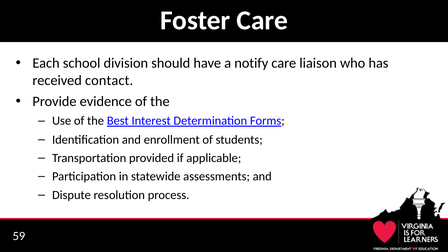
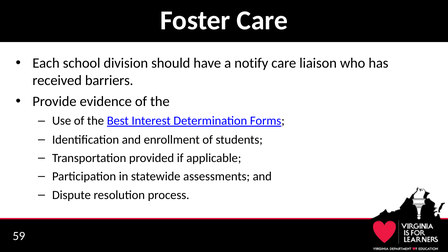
contact: contact -> barriers (109, 80)
